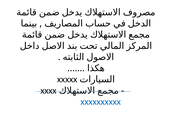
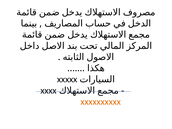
xxxxxxxxxx colour: blue -> orange (101, 102)
